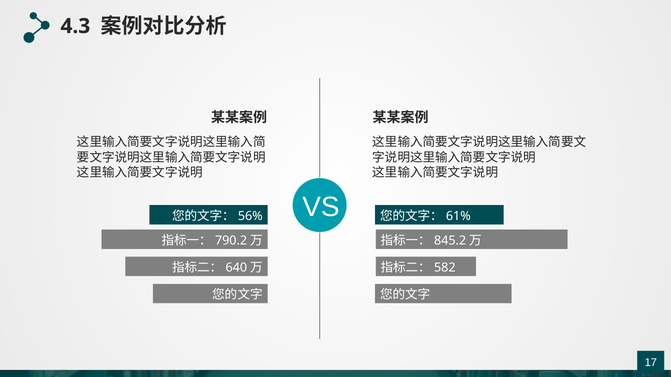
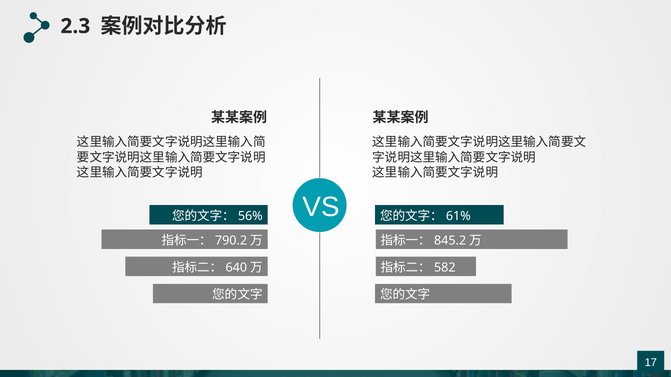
4.3: 4.3 -> 2.3 (75, 26)
